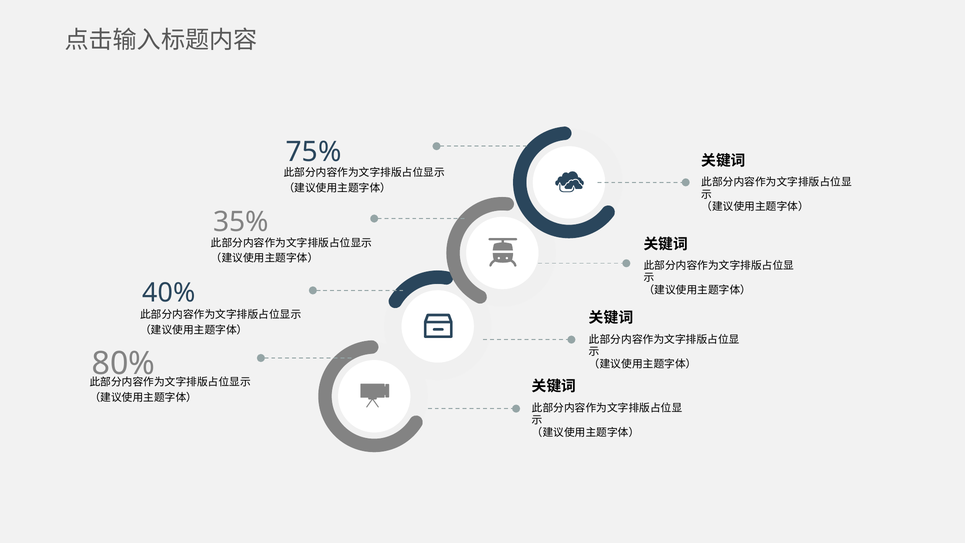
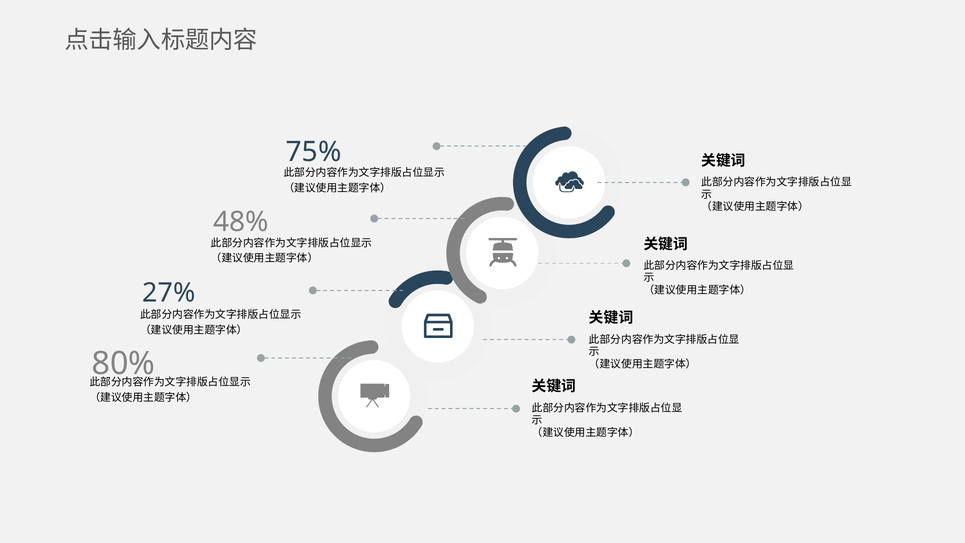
35%: 35% -> 48% (241, 222)
40%: 40% -> 27% (169, 293)
